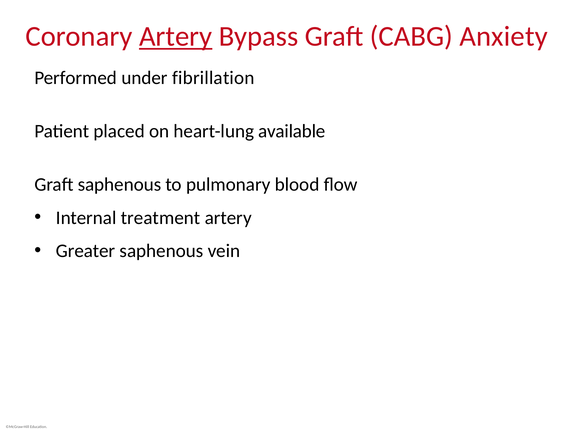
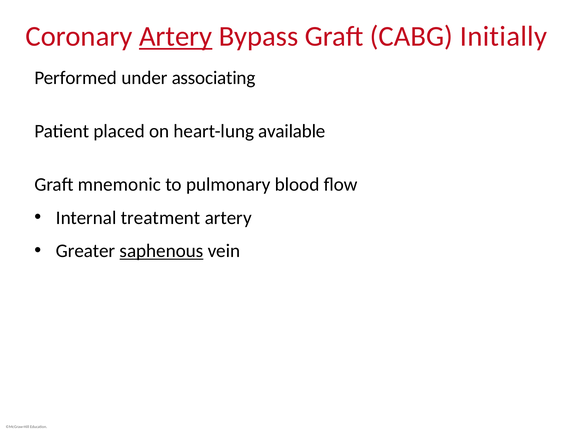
Anxiety: Anxiety -> Initially (503, 36)
fibrillation: fibrillation -> associating (214, 78)
Graft saphenous: saphenous -> mnemonic (119, 184)
saphenous underline: none -> present (162, 251)
